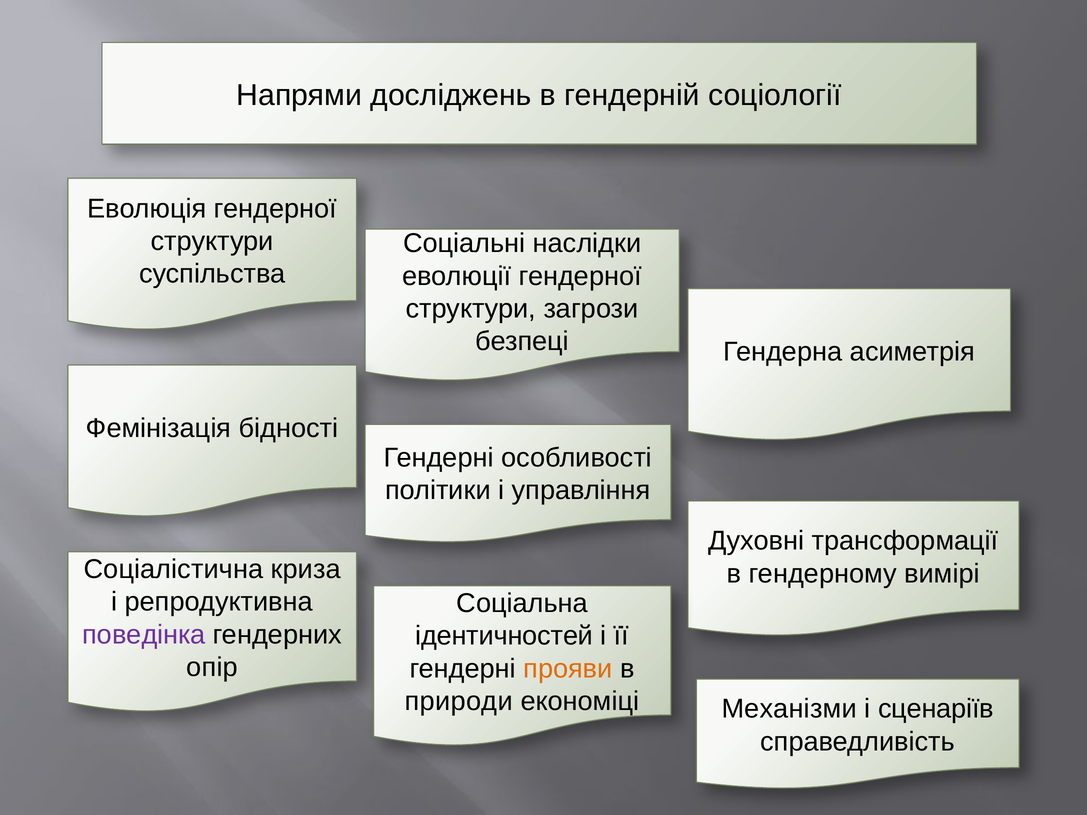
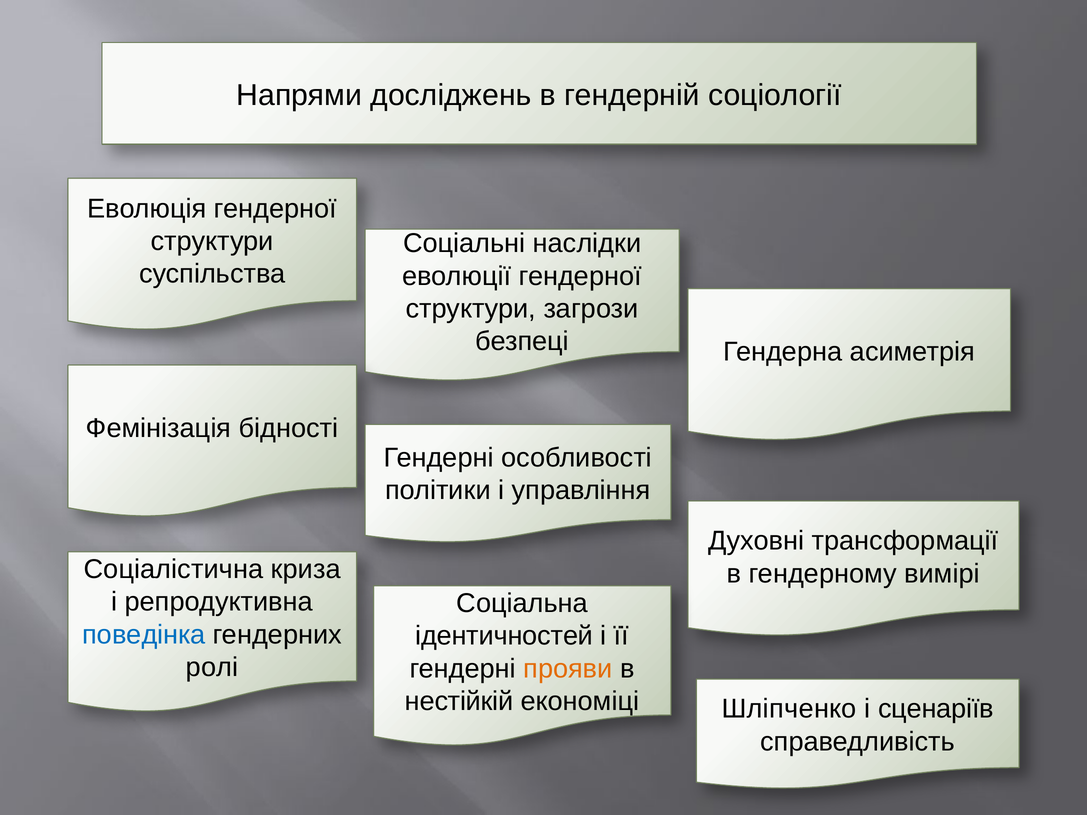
поведінка colour: purple -> blue (144, 635)
опір: опір -> ролі (212, 667)
природи: природи -> нестійкій (459, 701)
Механізми: Механізми -> Шліпченко (789, 709)
